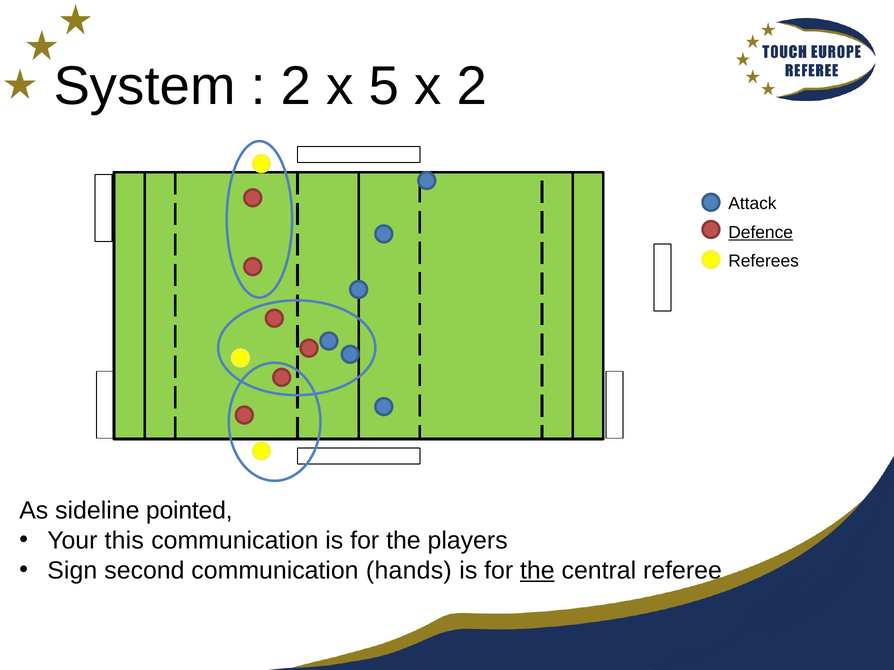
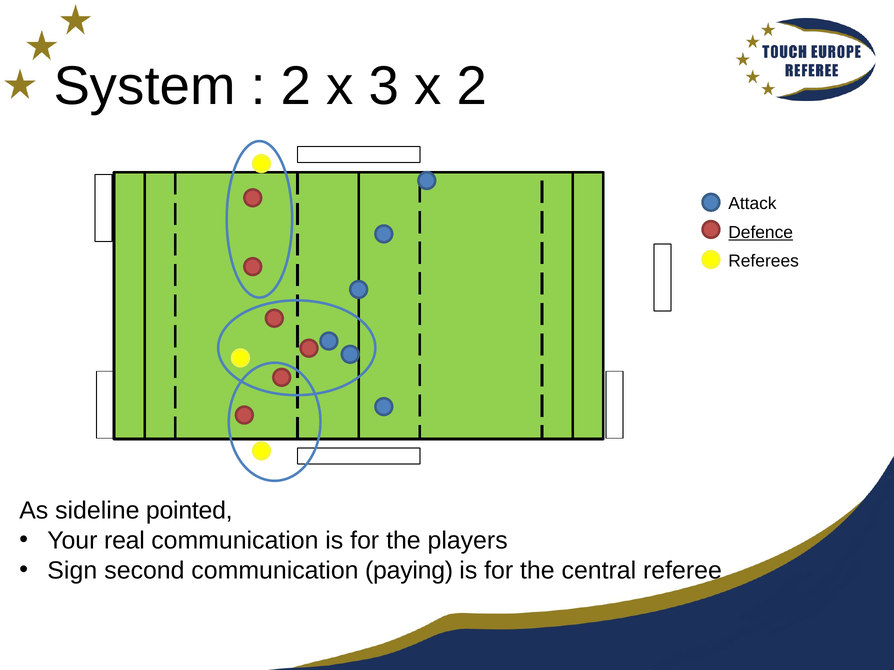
5: 5 -> 3 (384, 87)
this: this -> real (124, 541)
hands: hands -> paying (409, 571)
the underline: present -> none (537, 571)
